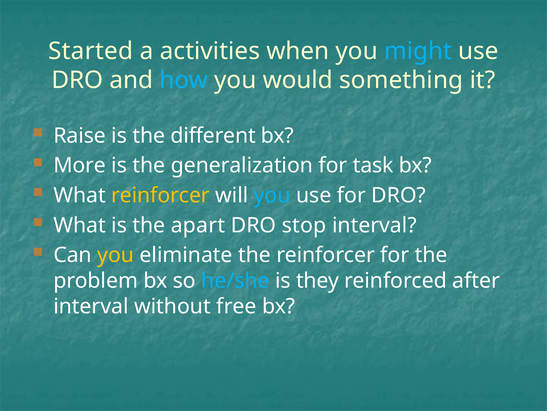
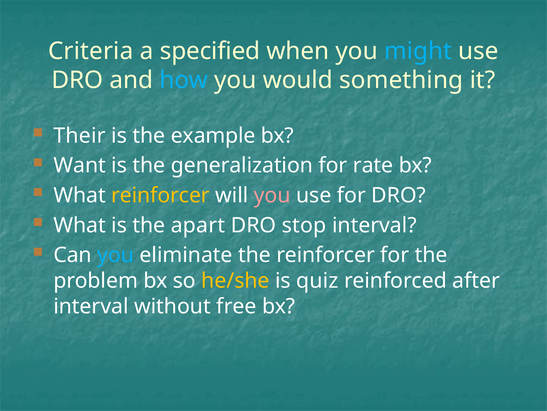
Started: Started -> Criteria (91, 51)
activities: activities -> specified (210, 51)
Raise: Raise -> Their (79, 136)
different: different -> example (213, 136)
More: More -> Want (80, 165)
task: task -> rate (373, 165)
you colour: light blue -> pink (272, 195)
you colour: yellow -> light blue (116, 255)
he/she colour: light blue -> yellow (235, 280)
they: they -> quiz (317, 280)
